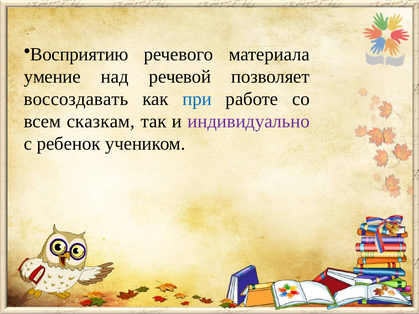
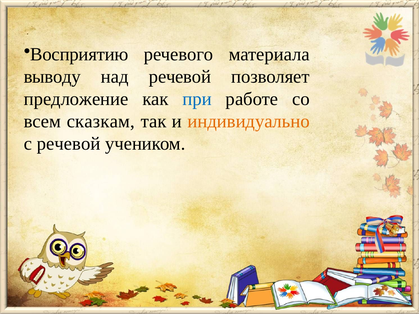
умение: умение -> выводу (52, 77)
воссоздавать: воссоздавать -> предложение (76, 99)
индивидуально colour: purple -> orange (249, 121)
с ребенок: ребенок -> речевой (69, 144)
